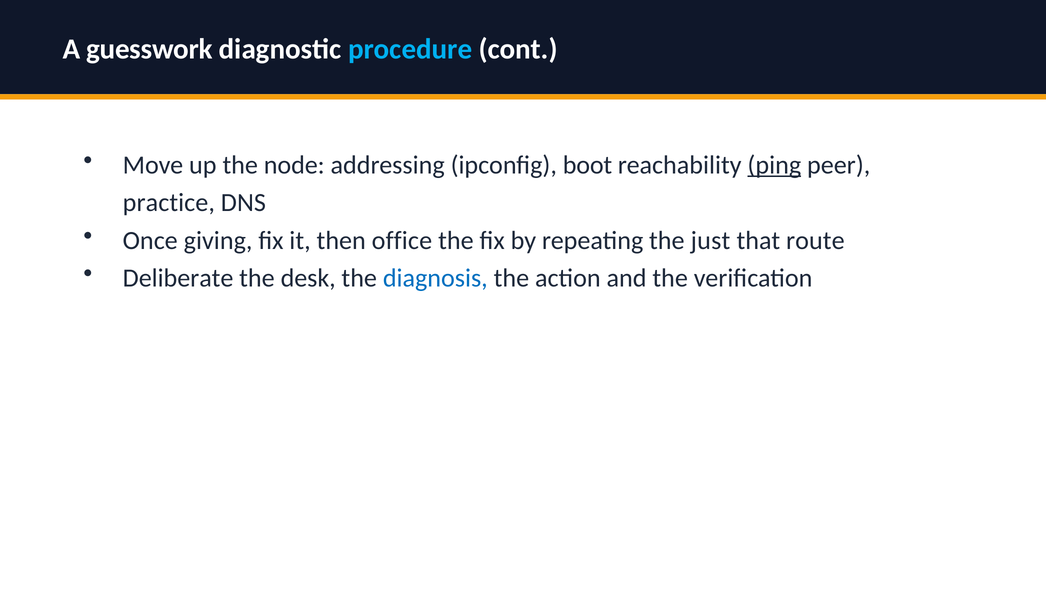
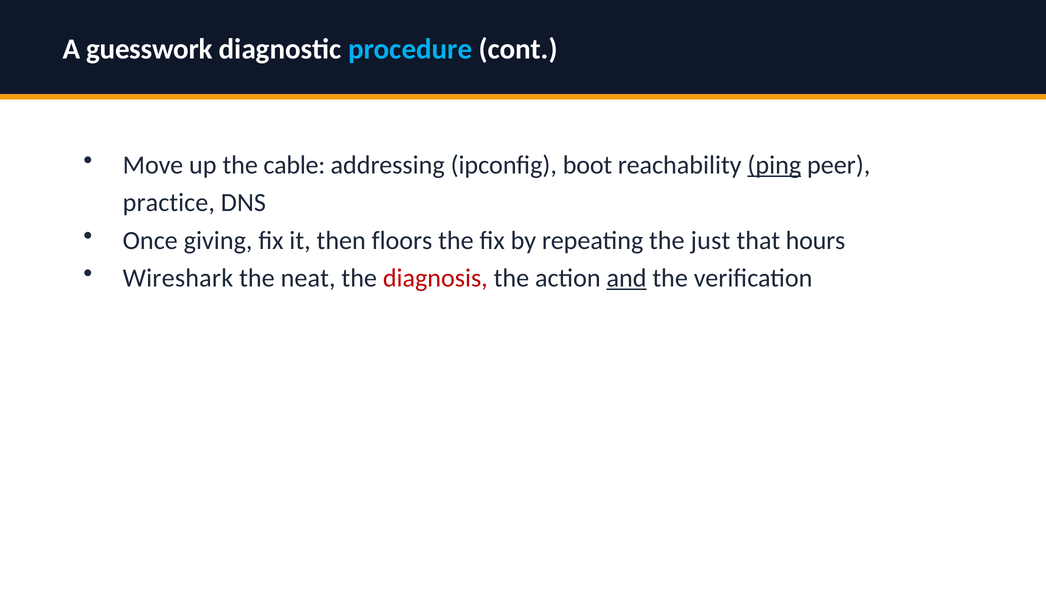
node: node -> cable (294, 165)
office: office -> floors (402, 240)
route: route -> hours (815, 240)
Deliberate: Deliberate -> Wireshark (178, 278)
desk: desk -> neat (308, 278)
diagnosis colour: blue -> red (435, 278)
and underline: none -> present (627, 278)
